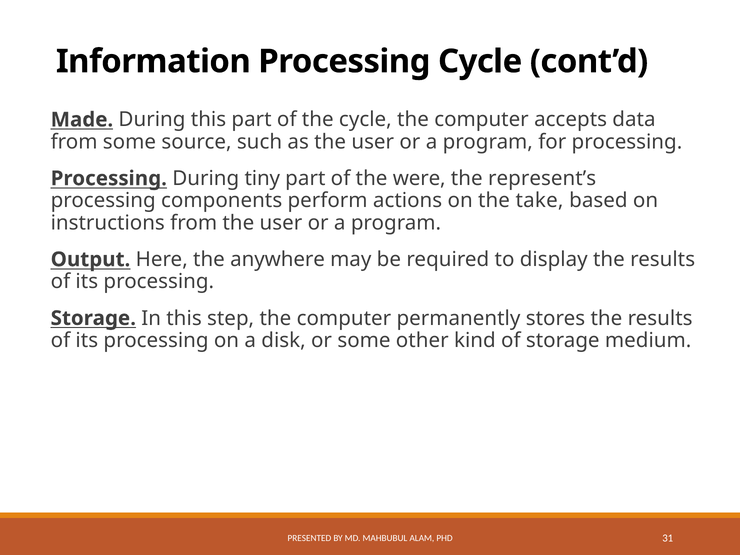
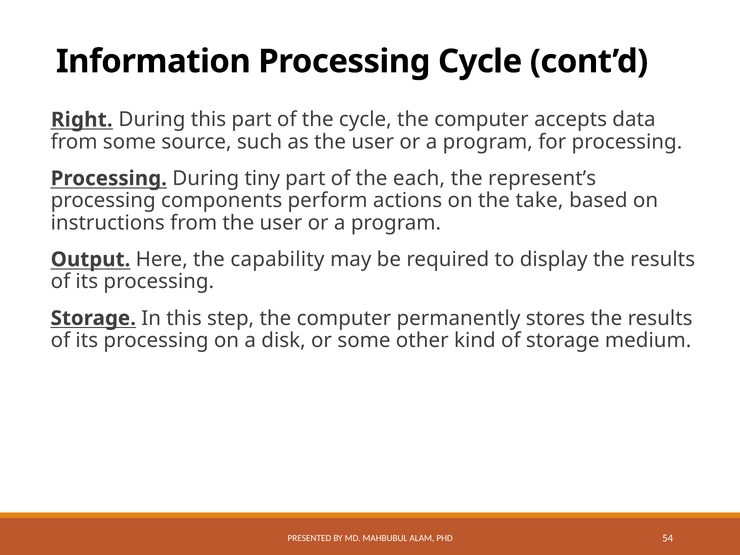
Made: Made -> Right (82, 120)
were: were -> each (419, 178)
anywhere: anywhere -> capability (277, 259)
31: 31 -> 54 (668, 538)
